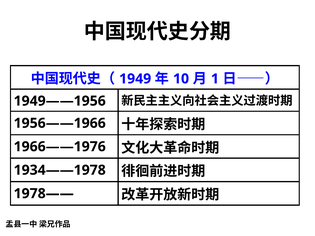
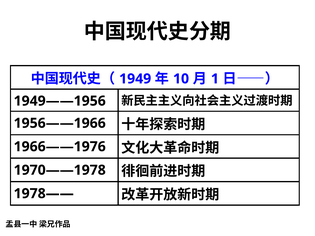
1934——1978: 1934——1978 -> 1970——1978 (60, 170)
